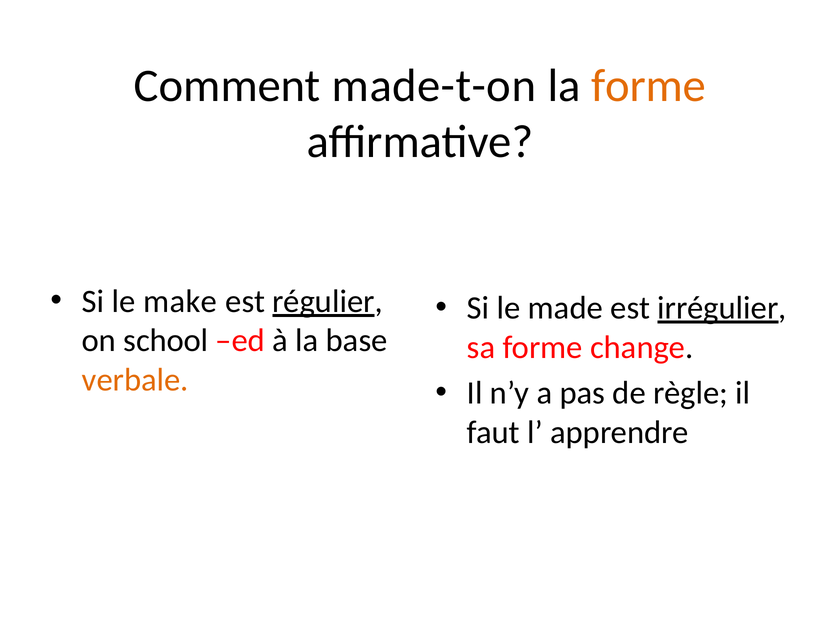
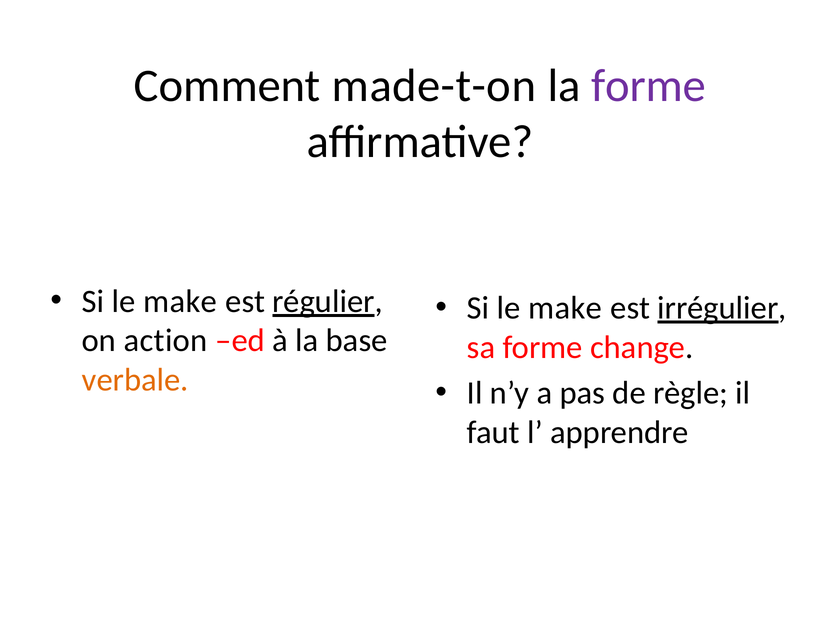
forme colour: orange -> purple (649, 86)
made: made -> make (565, 308)
school: school -> action (166, 341)
